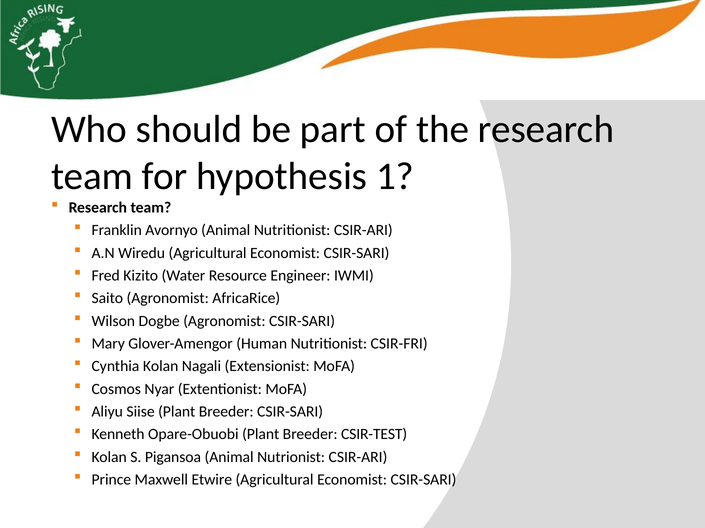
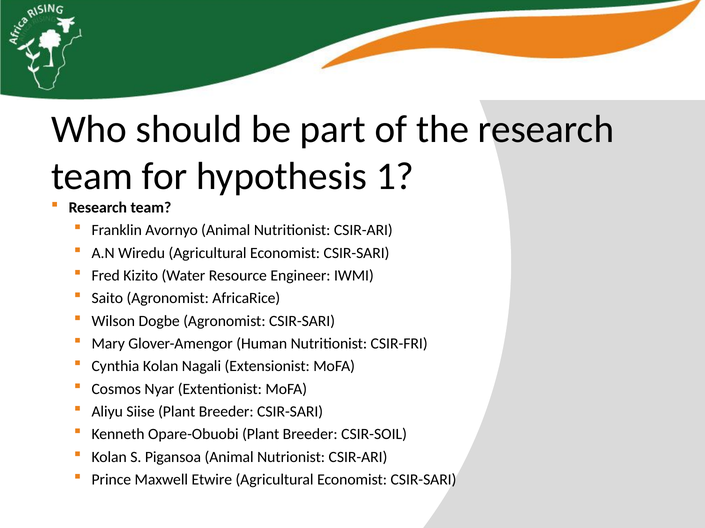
CSIR-TEST: CSIR-TEST -> CSIR-SOIL (374, 435)
